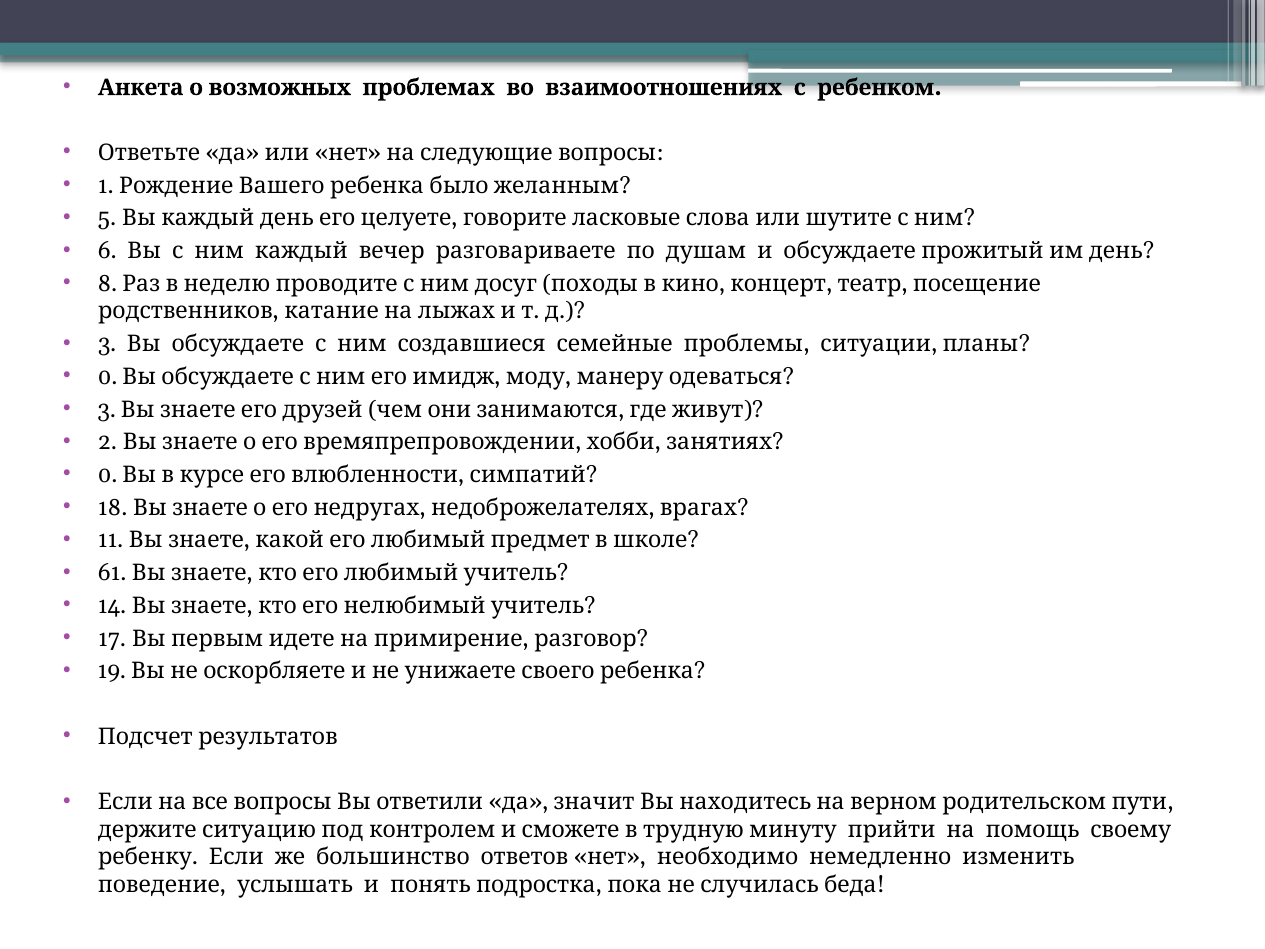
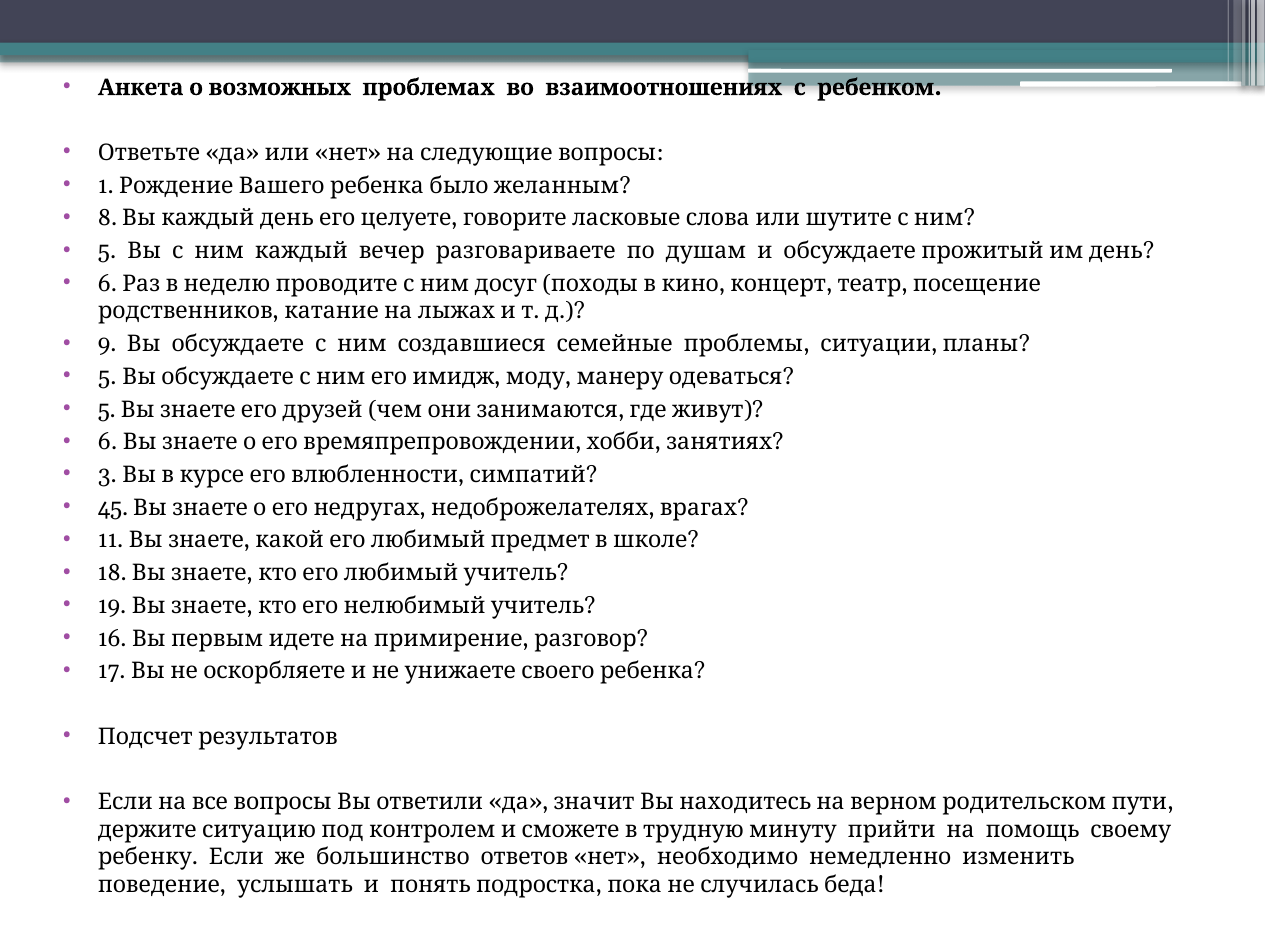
5: 5 -> 8 (107, 218)
6: 6 -> 5 (107, 251)
8: 8 -> 6 (107, 284)
3: 3 -> 9 (107, 344)
0: 0 -> 5 (107, 377)
3: 3 -> 5 (107, 409)
2: 2 -> 6 (108, 442)
0: 0 -> 3 (107, 475)
18: 18 -> 45 (113, 508)
61: 61 -> 18 (112, 573)
14: 14 -> 19 (112, 606)
17: 17 -> 16 (112, 638)
19: 19 -> 17 (112, 671)
